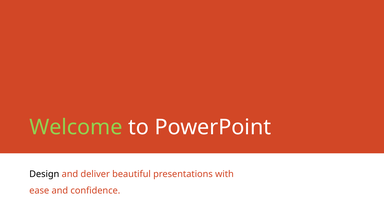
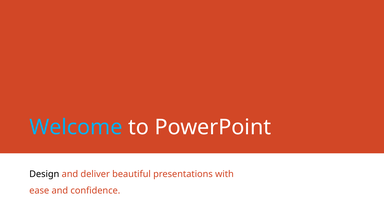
Welcome colour: light green -> light blue (76, 127)
